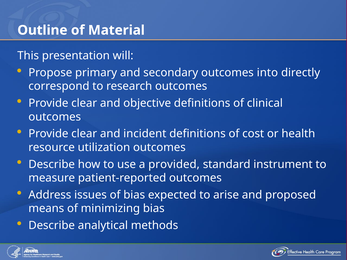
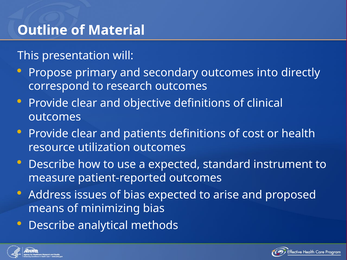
incident: incident -> patients (145, 134)
a provided: provided -> expected (174, 164)
